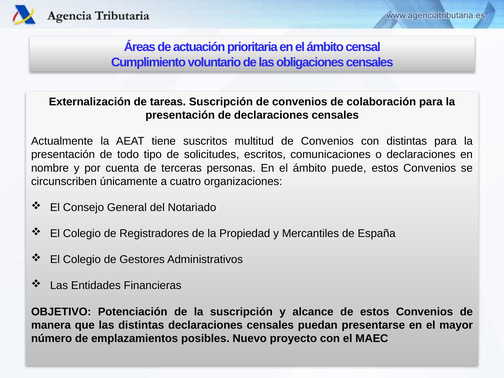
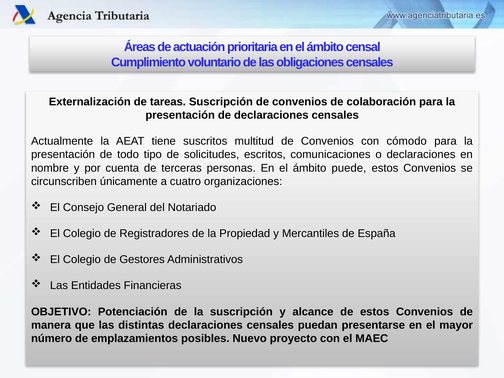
con distintas: distintas -> cómodo (407, 141)
